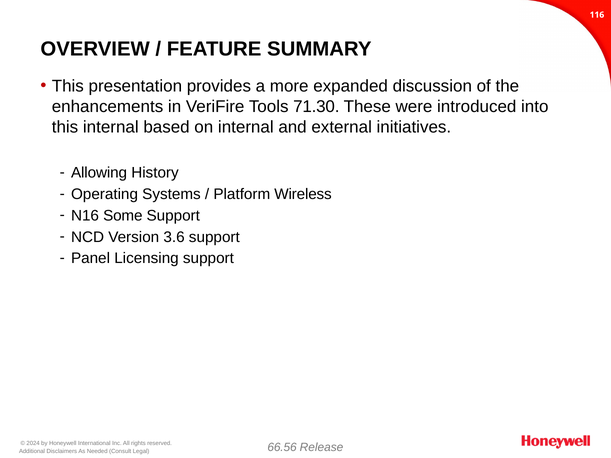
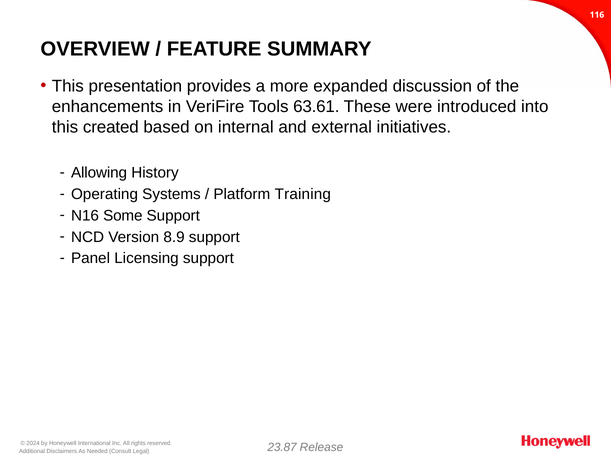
71.30: 71.30 -> 63.61 (316, 107)
this internal: internal -> created (111, 127)
Wireless: Wireless -> Training (303, 194)
3.6: 3.6 -> 8.9 (174, 237)
66.56: 66.56 -> 23.87 (282, 448)
